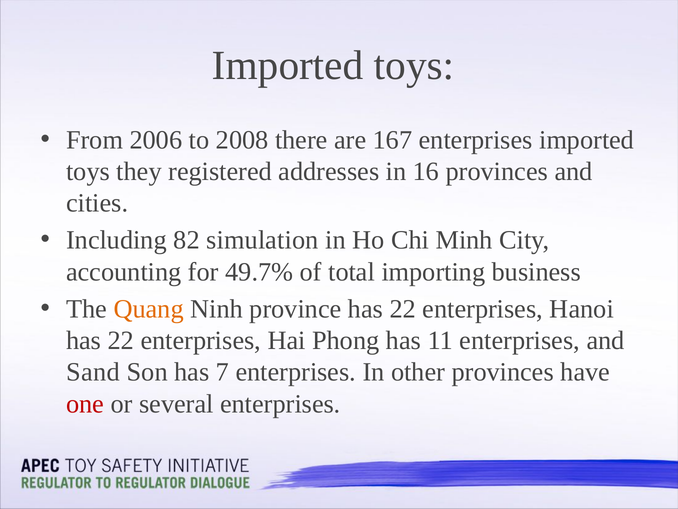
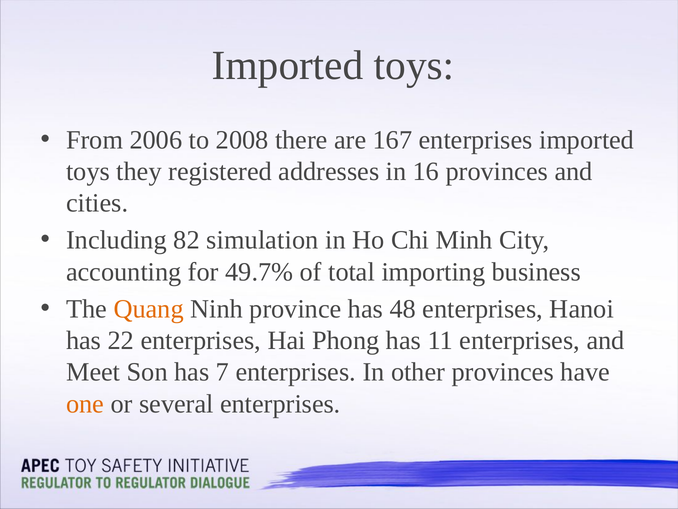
province has 22: 22 -> 48 (403, 309)
Sand: Sand -> Meet (93, 372)
one colour: red -> orange (85, 404)
